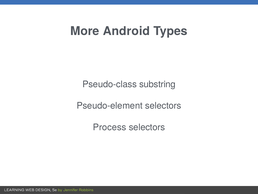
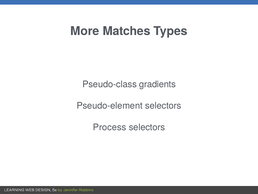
Android: Android -> Matches (126, 31)
substring: substring -> gradients (157, 84)
